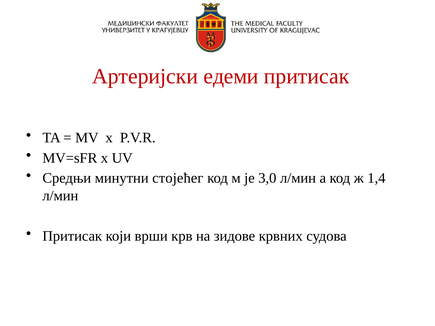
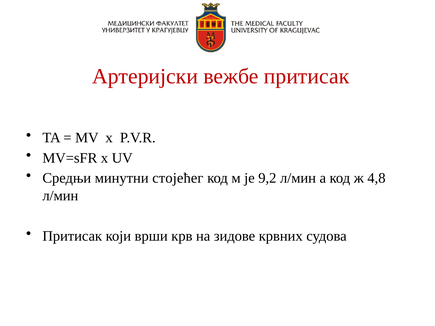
едеми: едеми -> вежбе (231, 76)
3,0: 3,0 -> 9,2 (267, 178)
1,4: 1,4 -> 4,8 (376, 178)
